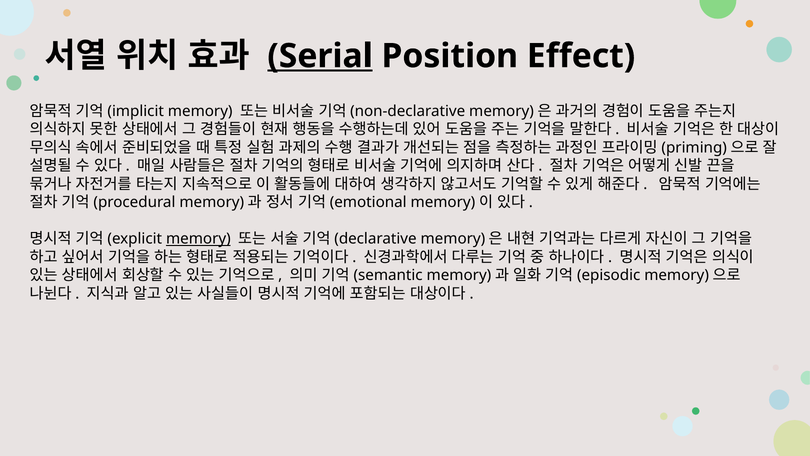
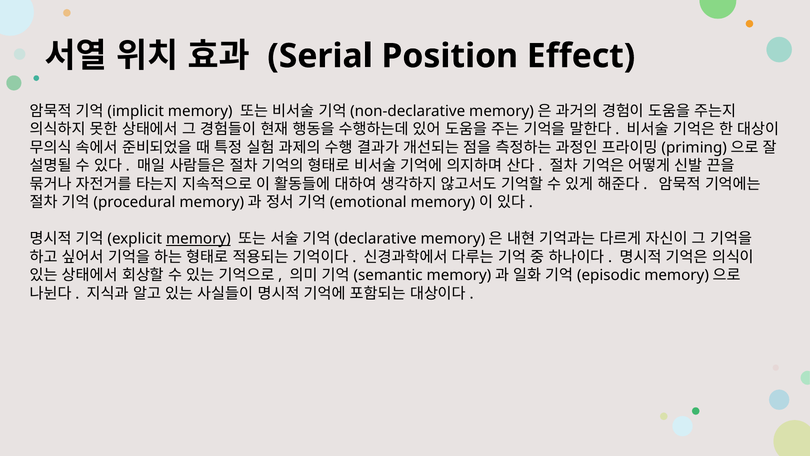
Serial underline: present -> none (320, 56)
